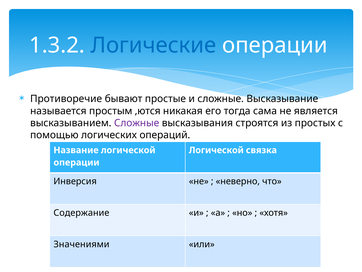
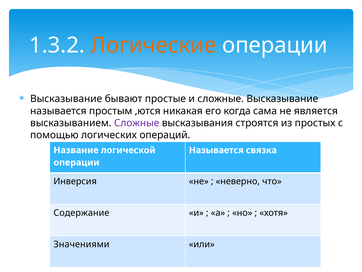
Логические colour: blue -> orange (153, 45)
Противоречие: Противоречие -> Высказывание (66, 99)
тогда: тогда -> когда (237, 111)
Логической: Логической -> Называется (216, 150)
